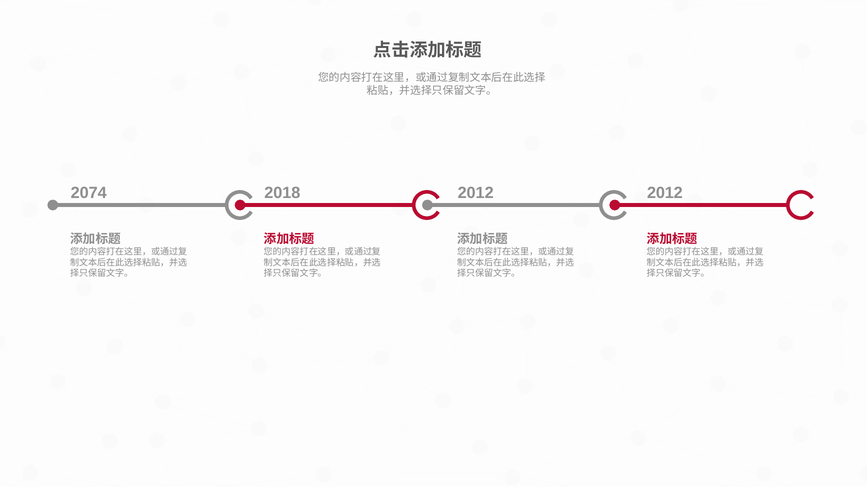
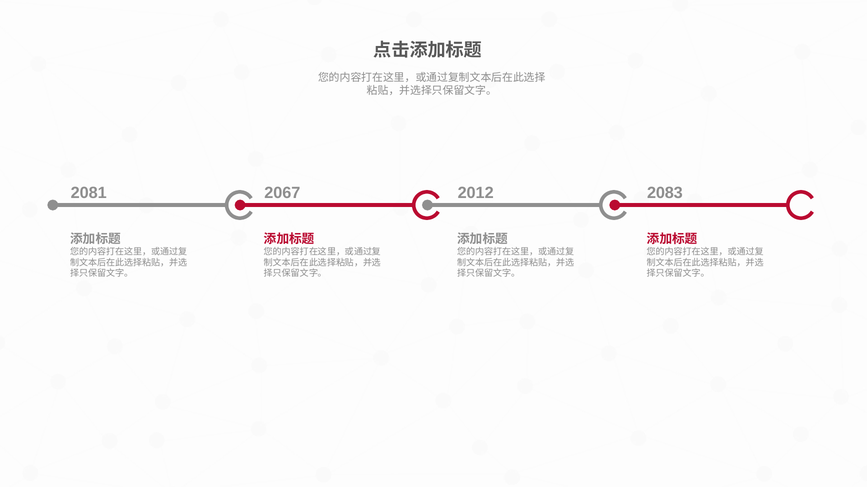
2074: 2074 -> 2081 (89, 193)
2018: 2018 -> 2067 (282, 193)
2012: 2012 -> 2083 (665, 193)
